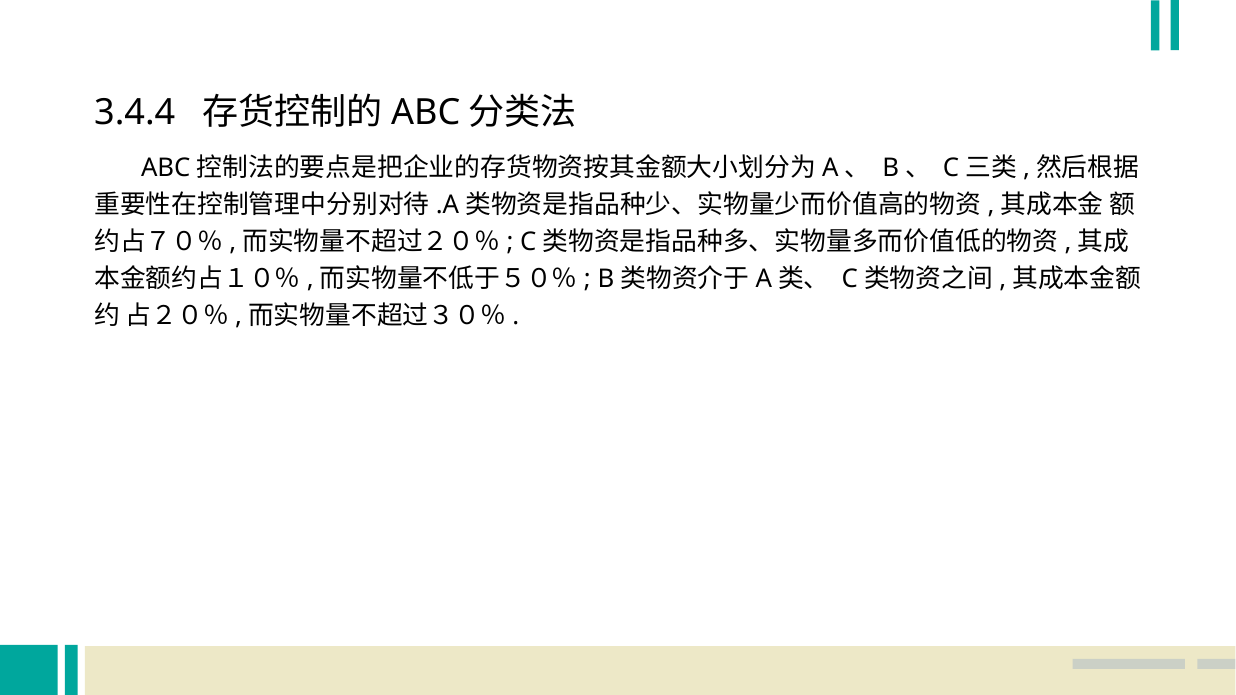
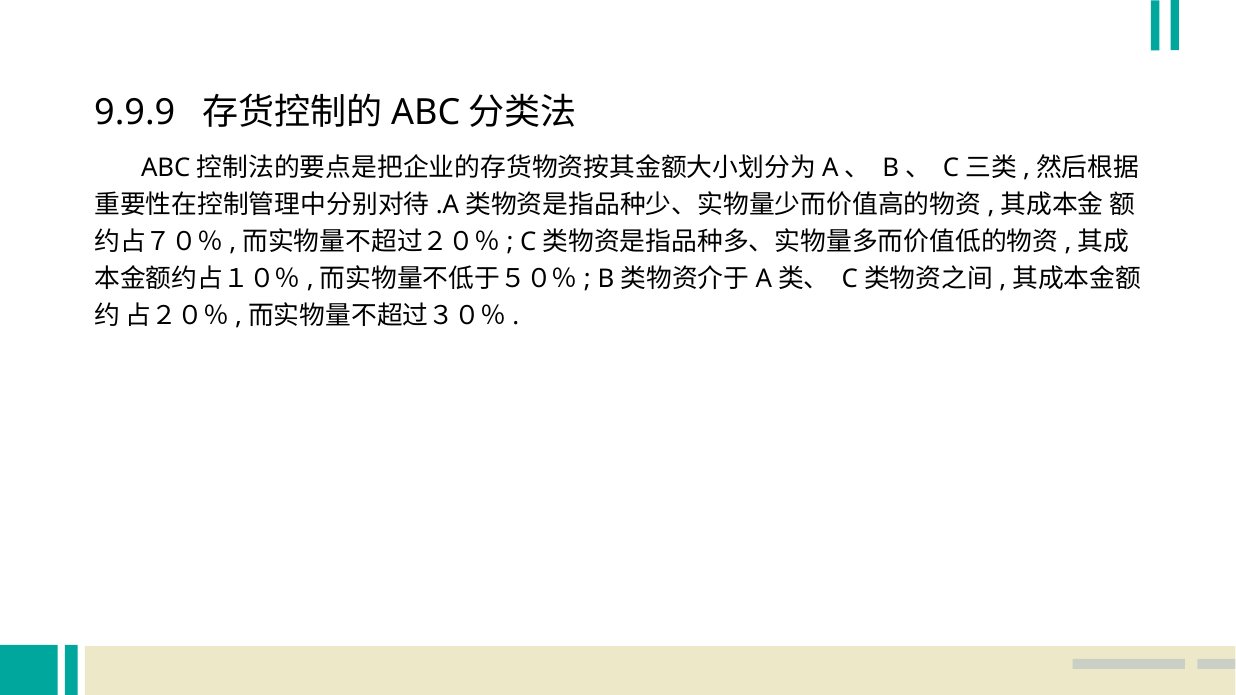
3.4.4: 3.4.4 -> 9.9.9 (135, 113)
